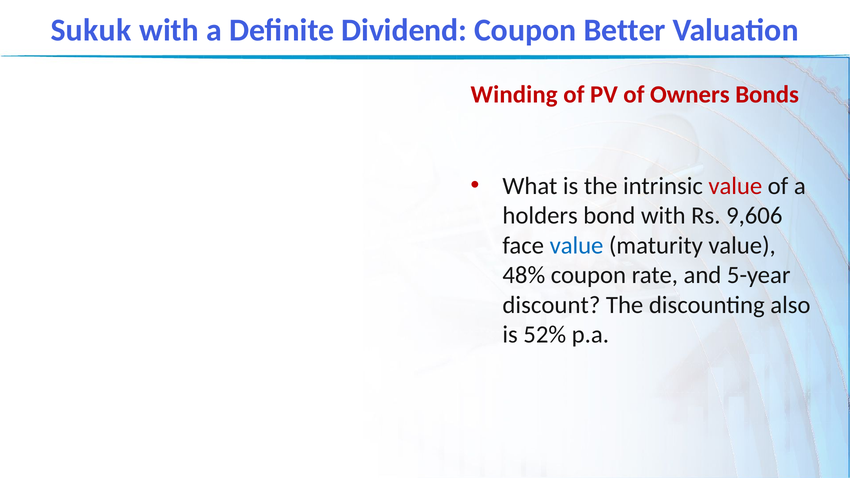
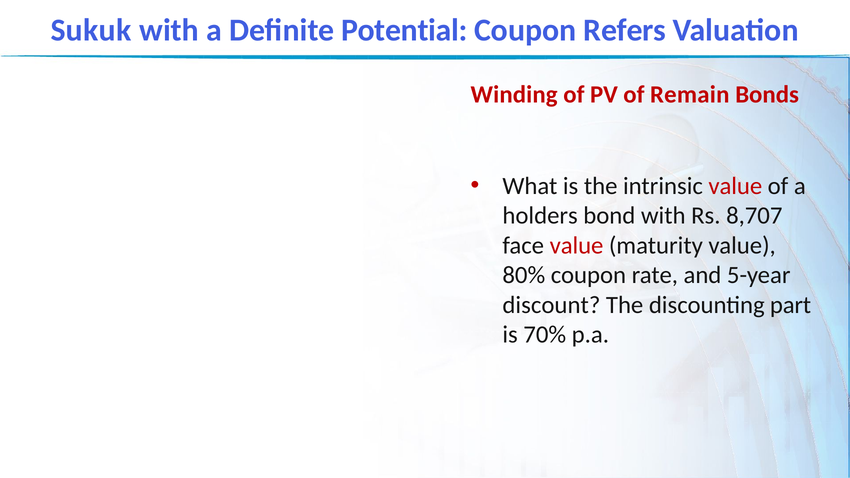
Dividend: Dividend -> Potential (404, 30)
Better: Better -> Refers (625, 30)
Owners: Owners -> Remain (690, 95)
9,606: 9,606 -> 8,707 (754, 216)
value colour: blue -> red (577, 245)
48%: 48% -> 80% (524, 275)
also: also -> part (791, 305)
52%: 52% -> 70% (545, 335)
